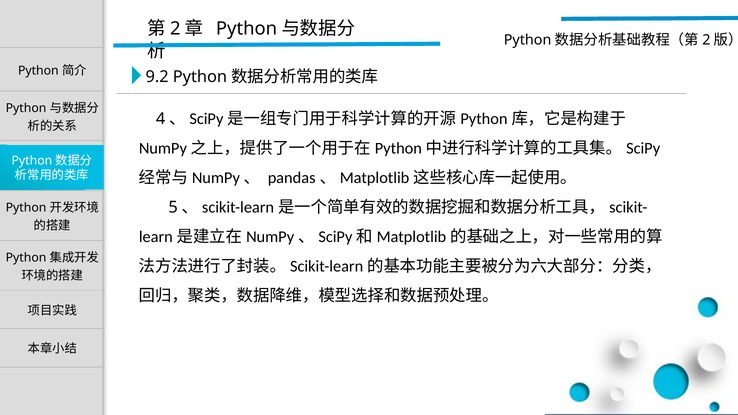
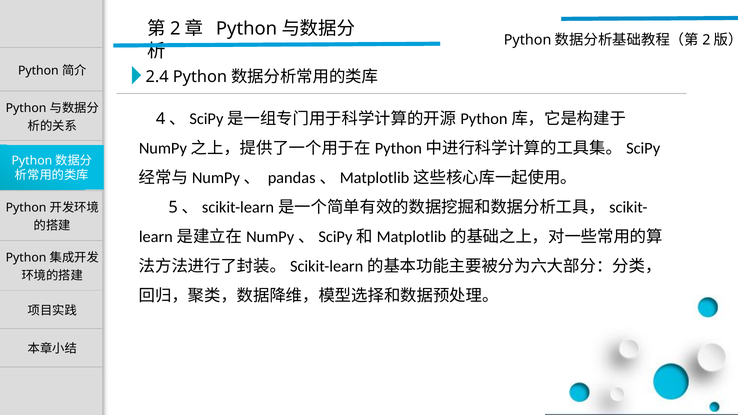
9.2: 9.2 -> 2.4 (157, 77)
